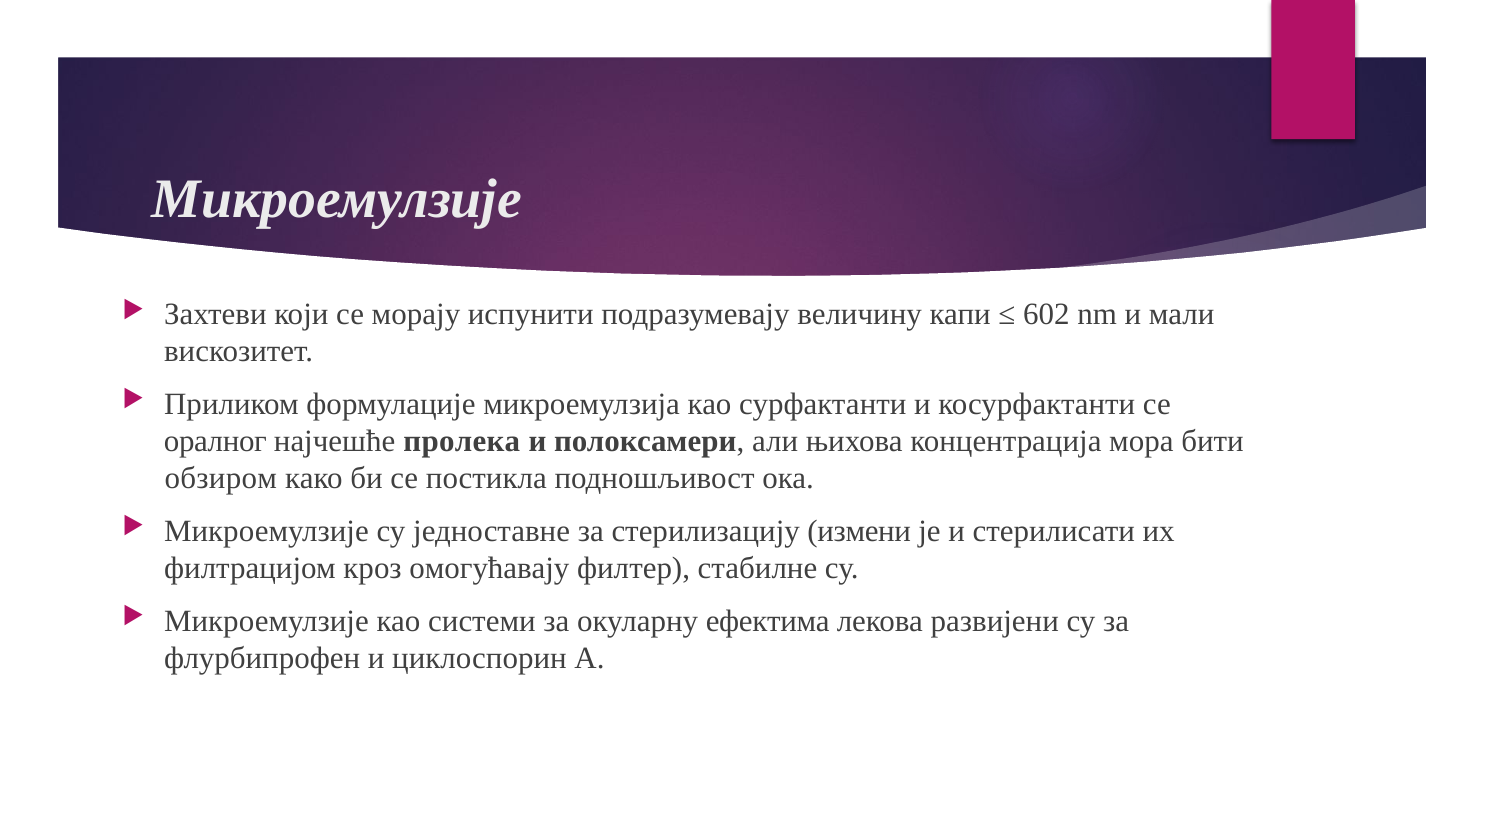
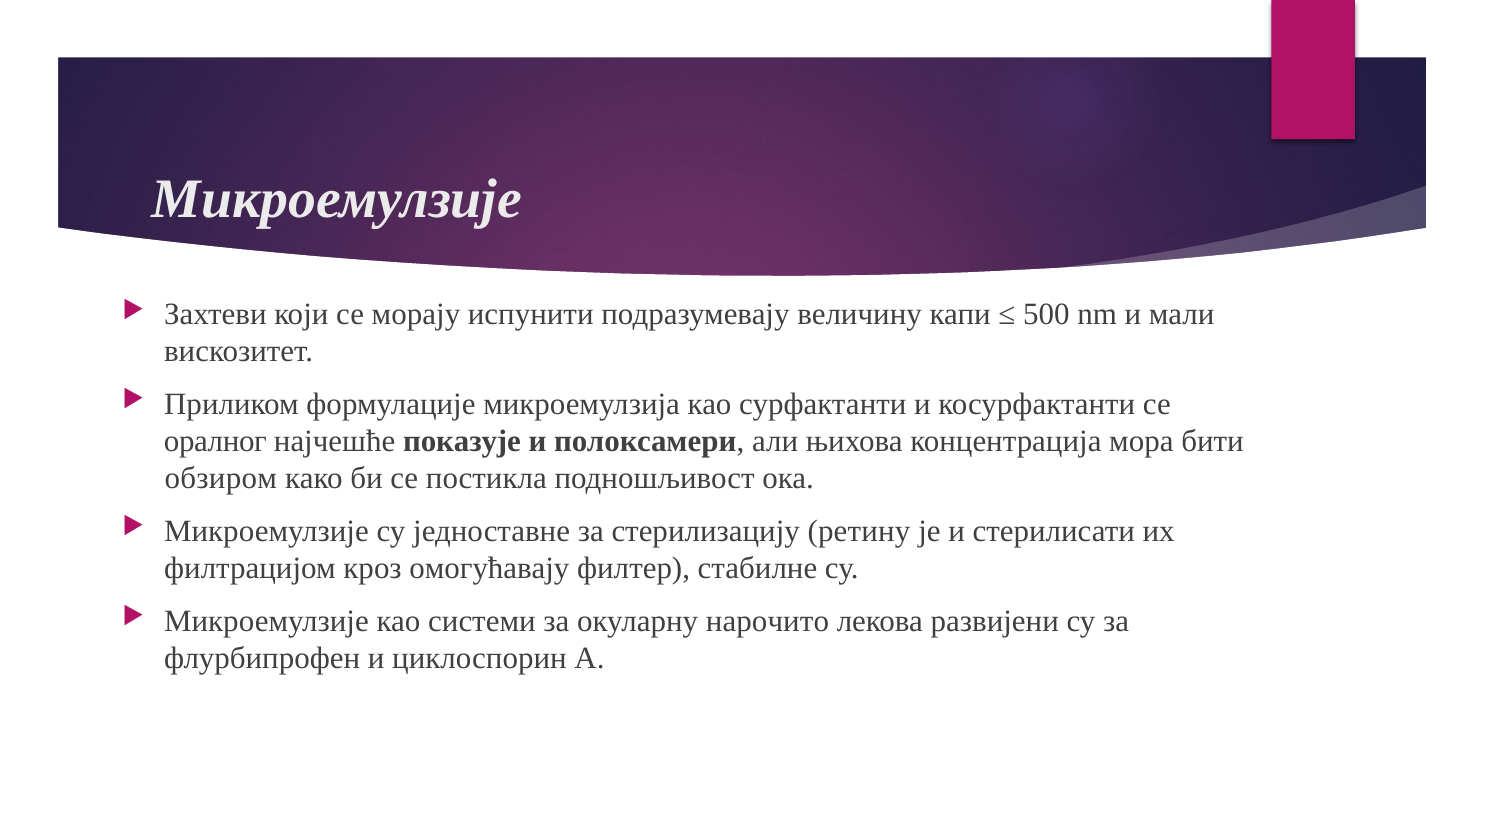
602: 602 -> 500 (1046, 315)
пролека: пролека -> показује (462, 442)
измени: измени -> ретину (859, 531)
ефектима: ефектима -> нарочито (767, 621)
